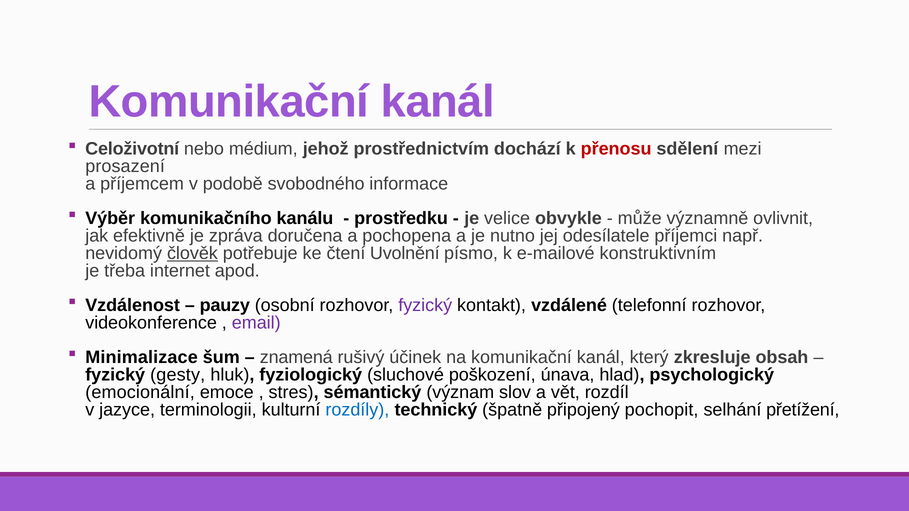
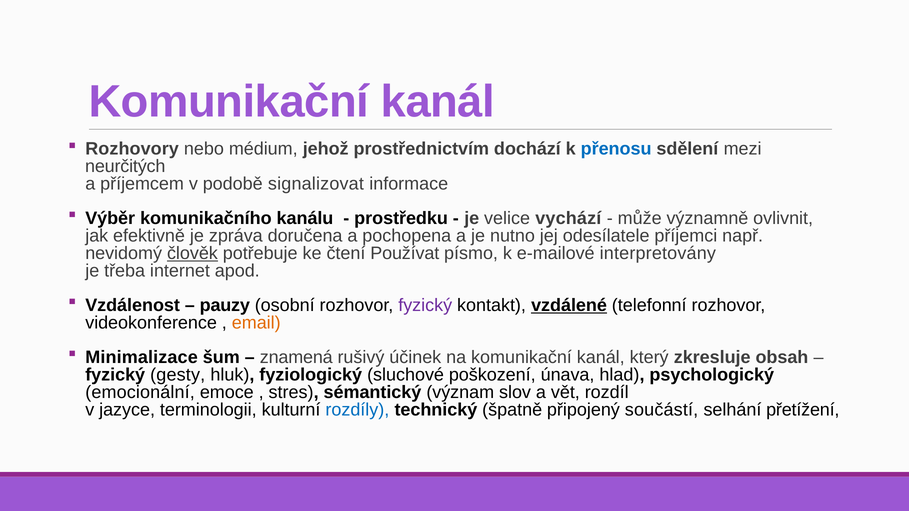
Celoživotní: Celoživotní -> Rozhovory (132, 149)
přenosu colour: red -> blue (616, 149)
prosazení: prosazení -> neurčitých (125, 167)
svobodného: svobodného -> signalizovat (316, 184)
obvykle: obvykle -> vychází (568, 219)
Uvolnění: Uvolnění -> Používat (405, 254)
konstruktivním: konstruktivním -> interpretovány (658, 254)
vzdálené underline: none -> present (569, 305)
email colour: purple -> orange (256, 323)
pochopit: pochopit -> součástí (662, 410)
